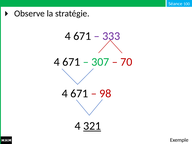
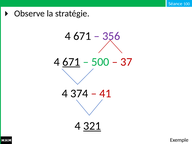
333: 333 -> 356 (111, 36)
671 underline: none -> present (71, 62)
307: 307 -> 500 (100, 62)
70: 70 -> 37 (126, 62)
671: 671 -> 374 (79, 94)
98: 98 -> 41 (105, 94)
